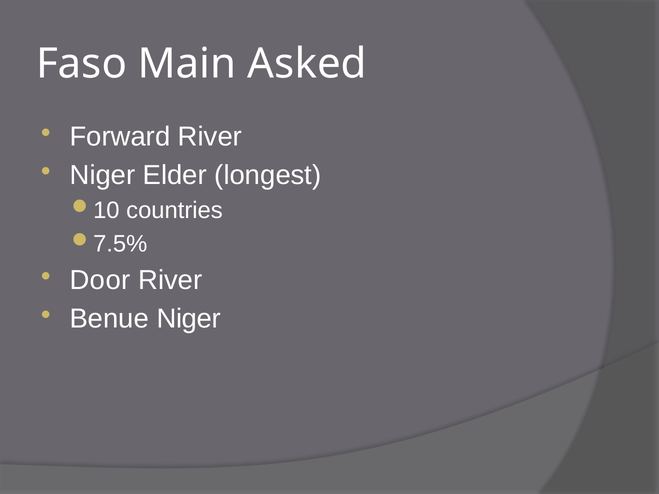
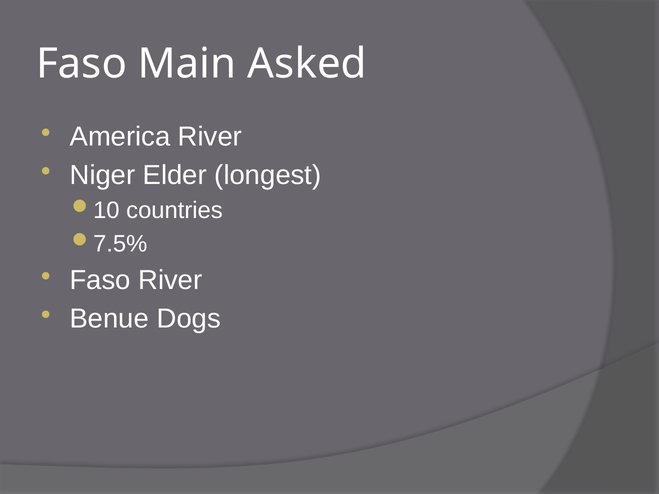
Forward: Forward -> America (120, 137)
Door: Door -> Faso (100, 280)
Benue Niger: Niger -> Dogs (189, 319)
